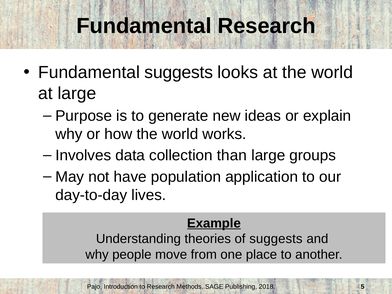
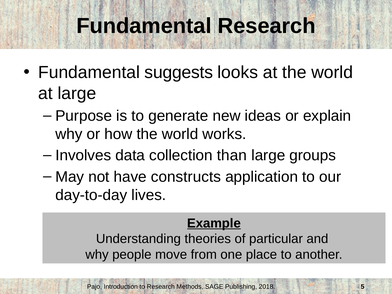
population: population -> constructs (186, 177)
of suggests: suggests -> particular (276, 239)
